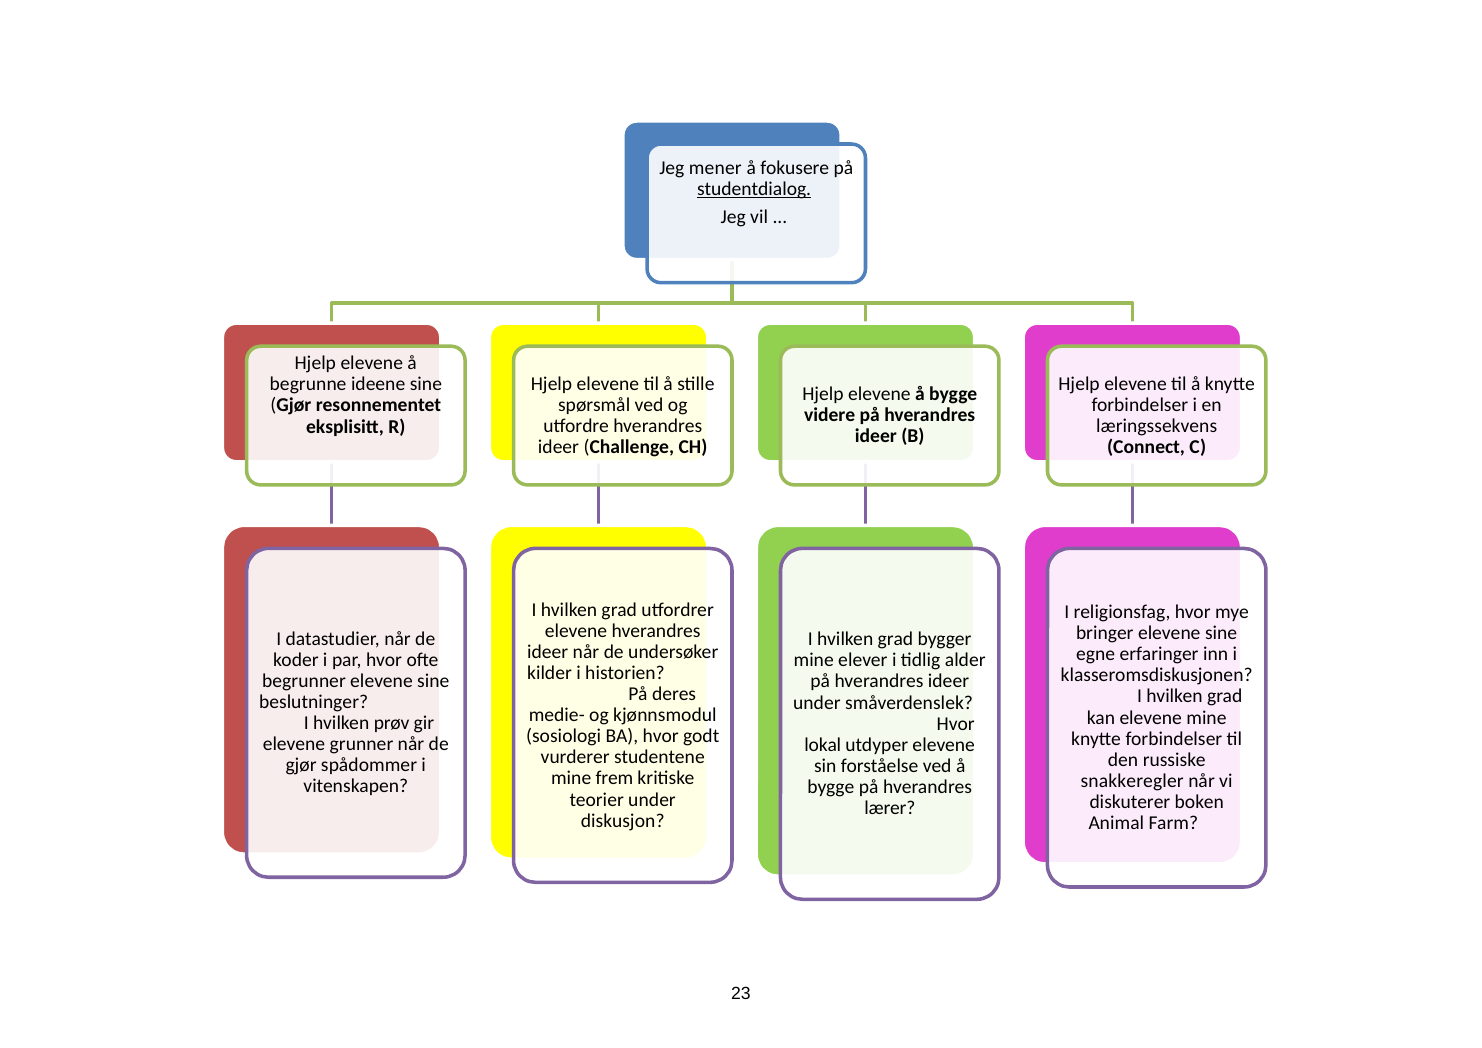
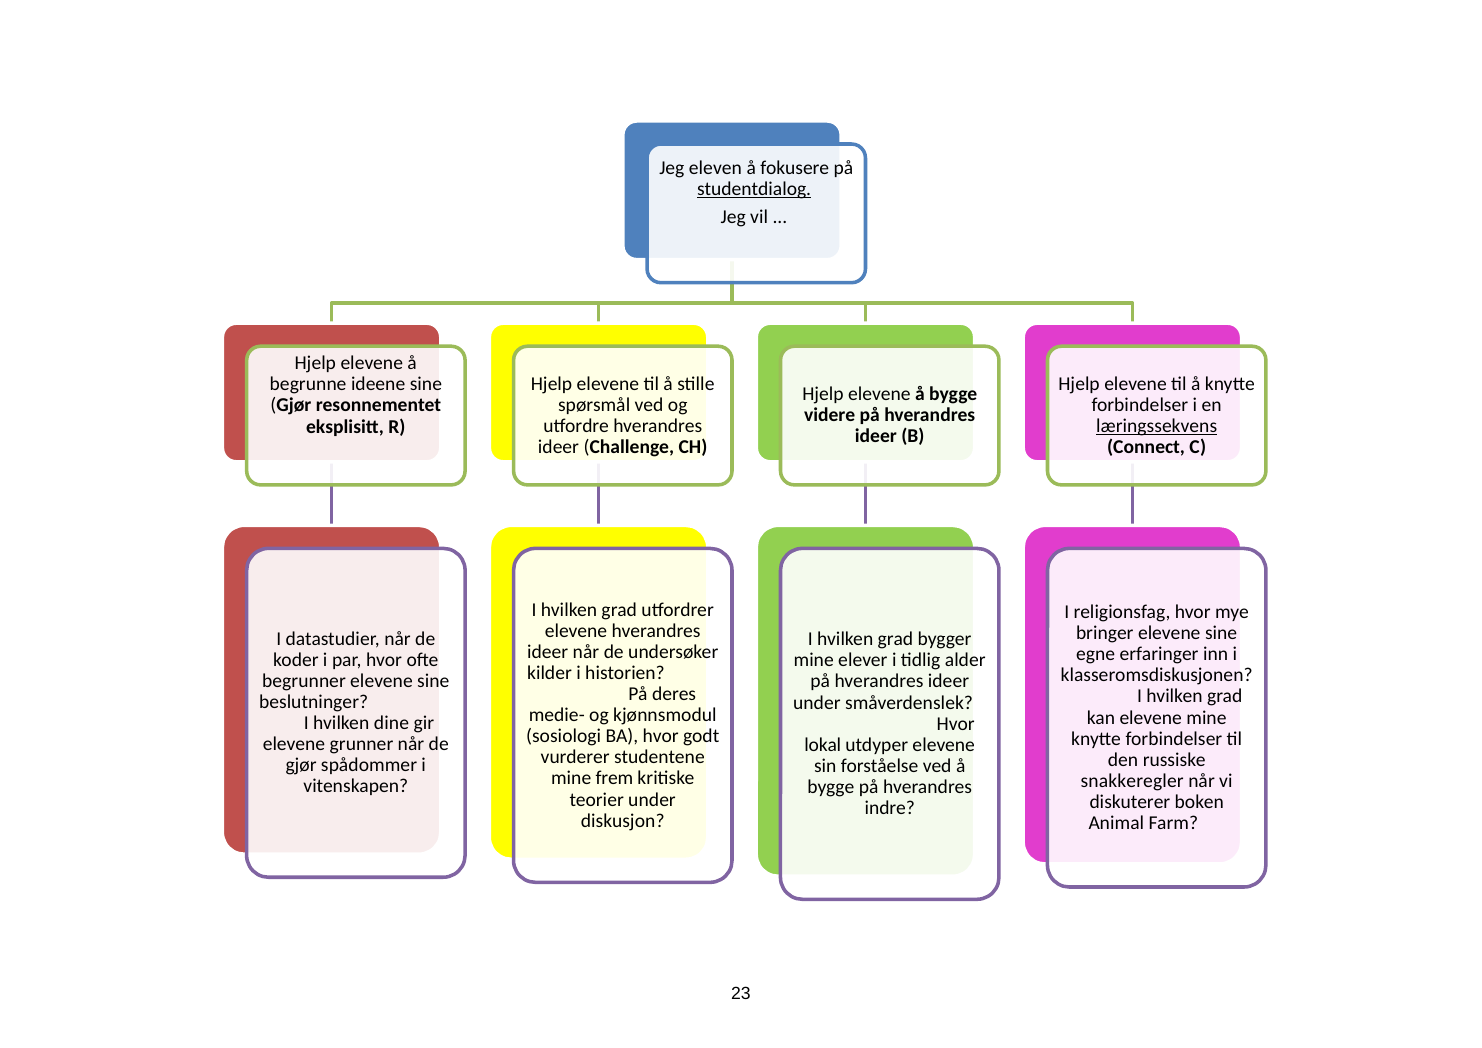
mener: mener -> eleven (715, 168)
læringssekvens underline: none -> present (1157, 426)
prøv: prøv -> dine (391, 723)
lærer: lærer -> indre (890, 808)
